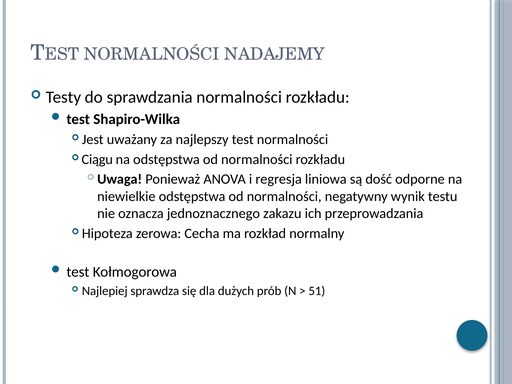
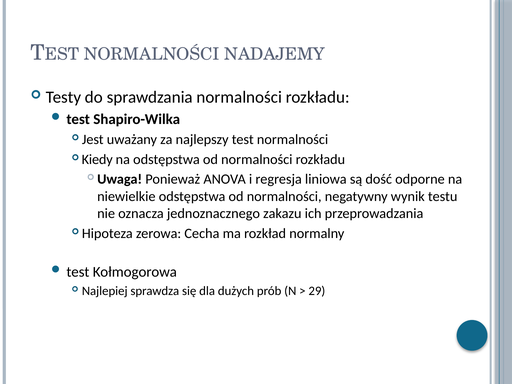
Ciągu: Ciągu -> Kiedy (97, 159)
51: 51 -> 29 (317, 291)
